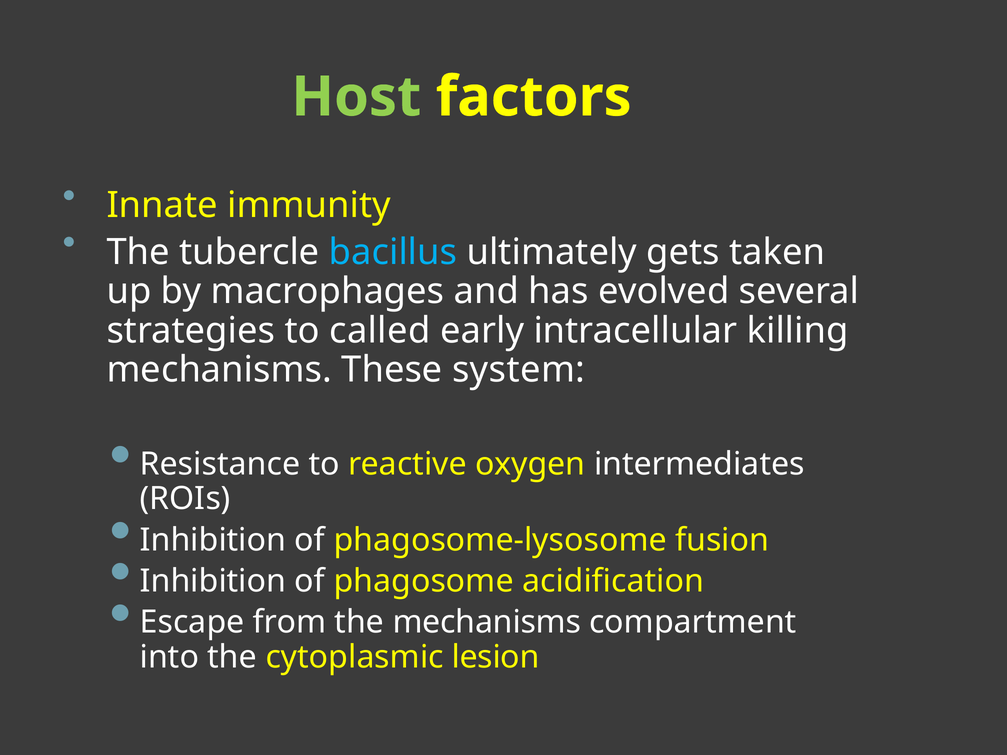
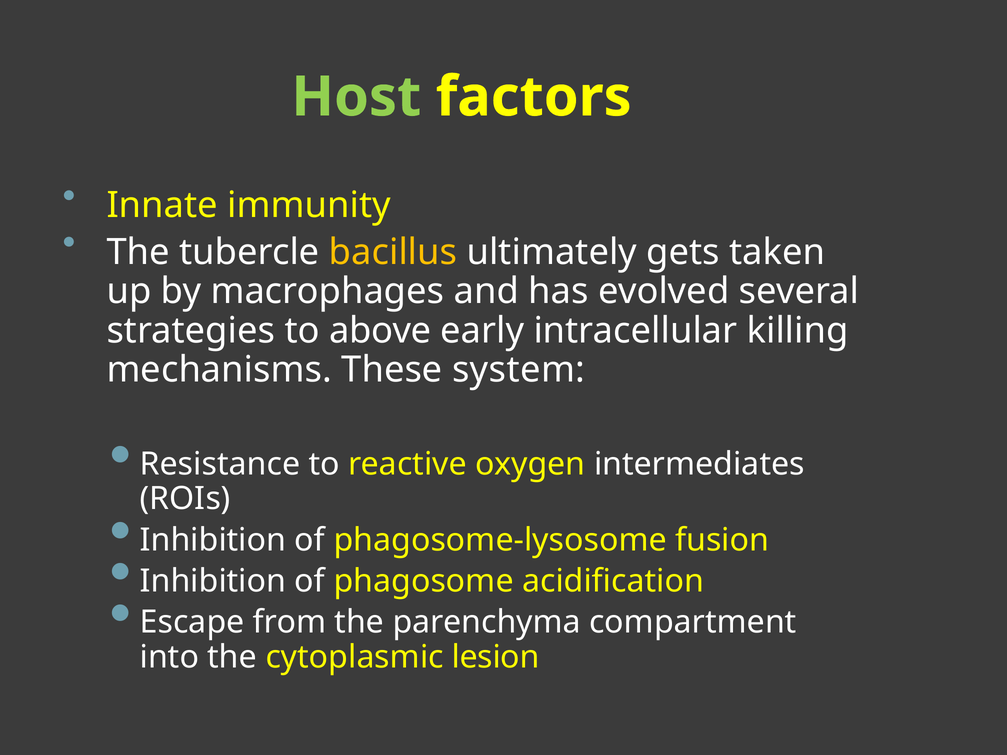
bacillus colour: light blue -> yellow (393, 252)
called: called -> above (380, 331)
the mechanisms: mechanisms -> parenchyma (487, 623)
